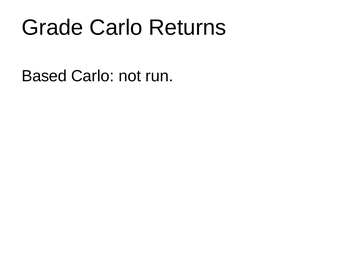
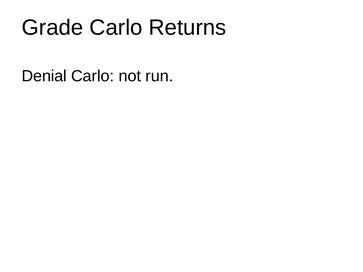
Based: Based -> Denial (44, 76)
